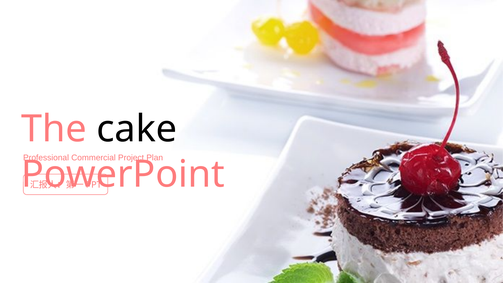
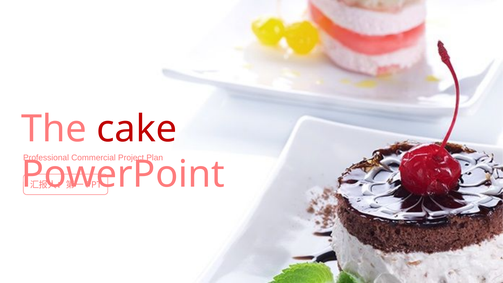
cake colour: black -> red (137, 129)
